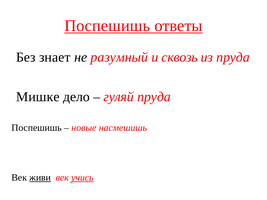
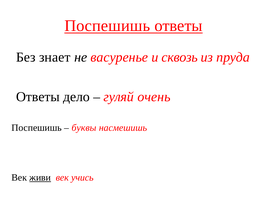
разумный: разумный -> васуренье (119, 57)
Мишке: Мишке -> Ответы (38, 97)
гуляй пруда: пруда -> очень (154, 97)
новые: новые -> буквы (84, 128)
учись underline: present -> none (82, 178)
